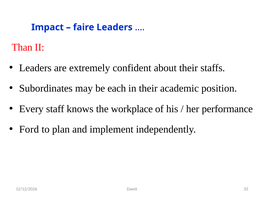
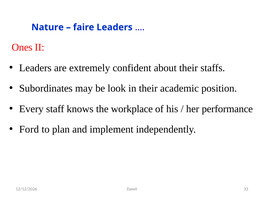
Impact: Impact -> Nature (48, 27)
Than: Than -> Ones (22, 47)
each: each -> look (117, 88)
